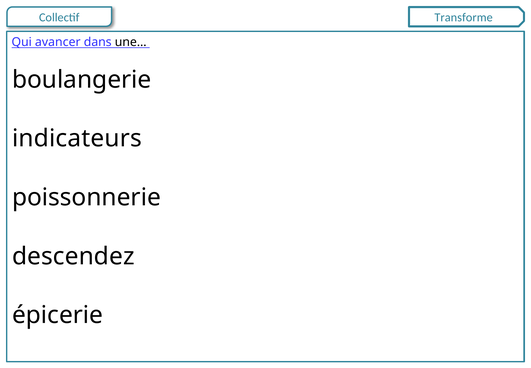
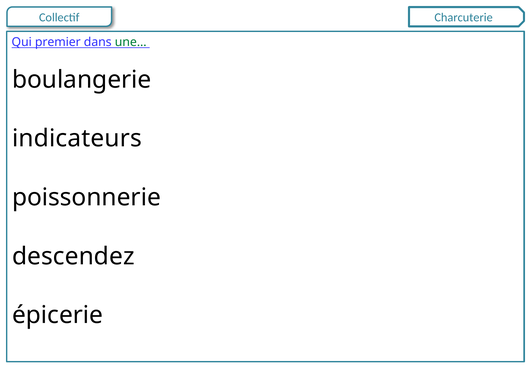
Transforme: Transforme -> Charcuterie (464, 18)
avancer: avancer -> premier (58, 42)
une… colour: black -> green (131, 42)
